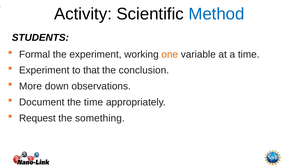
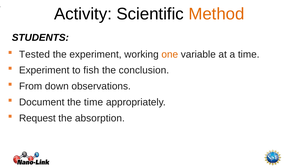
Method colour: blue -> orange (216, 14)
Formal: Formal -> Tested (34, 54)
that: that -> fish (91, 70)
More: More -> From (31, 86)
something: something -> absorption (100, 118)
